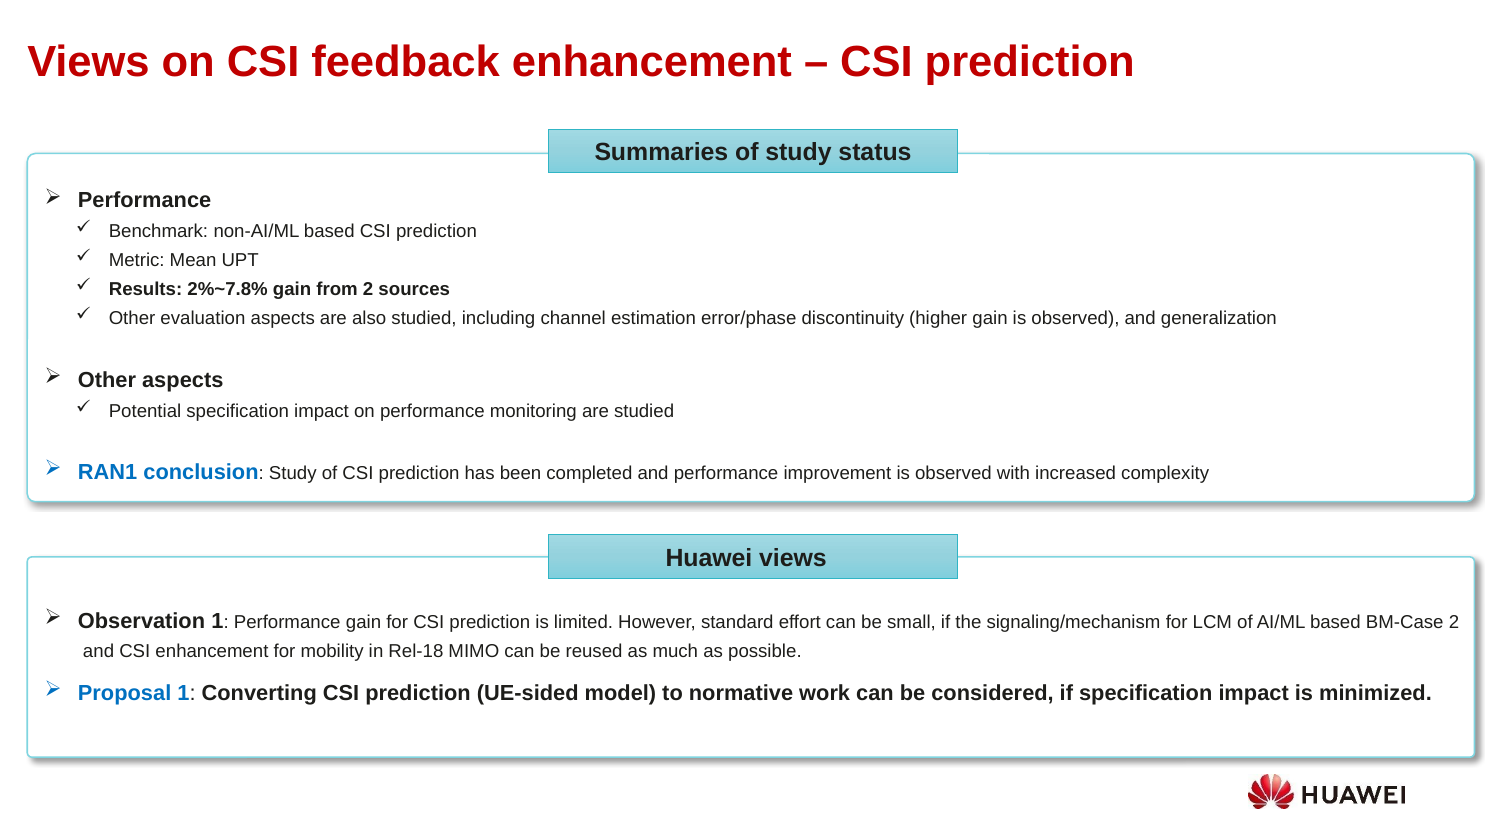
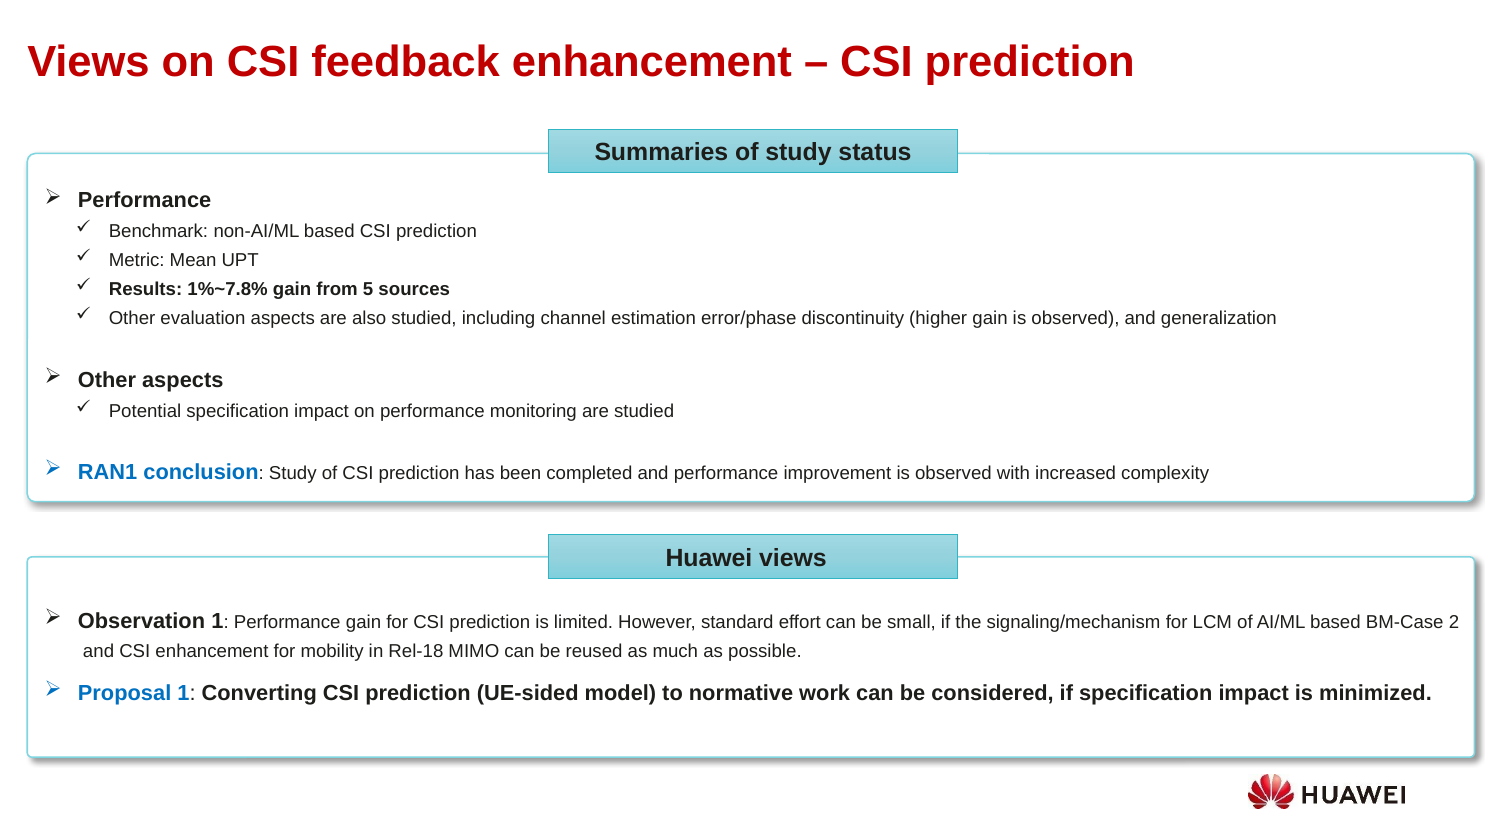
2%~7.8%: 2%~7.8% -> 1%~7.8% (228, 290)
from 2: 2 -> 5 (368, 290)
